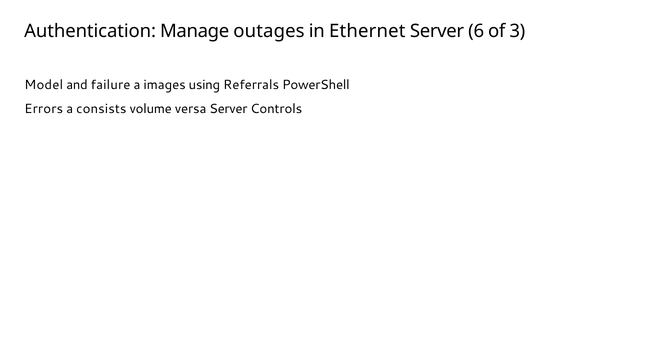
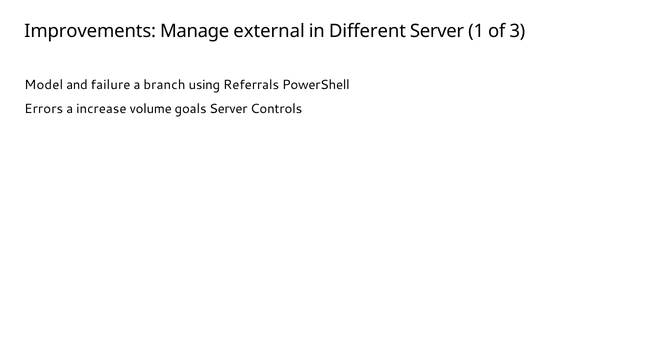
Authentication: Authentication -> Improvements (90, 31)
outages: outages -> external (269, 31)
Ethernet: Ethernet -> Different (367, 31)
6: 6 -> 1 (476, 31)
images: images -> branch (165, 85)
consists: consists -> increase (101, 109)
versa: versa -> goals (191, 109)
